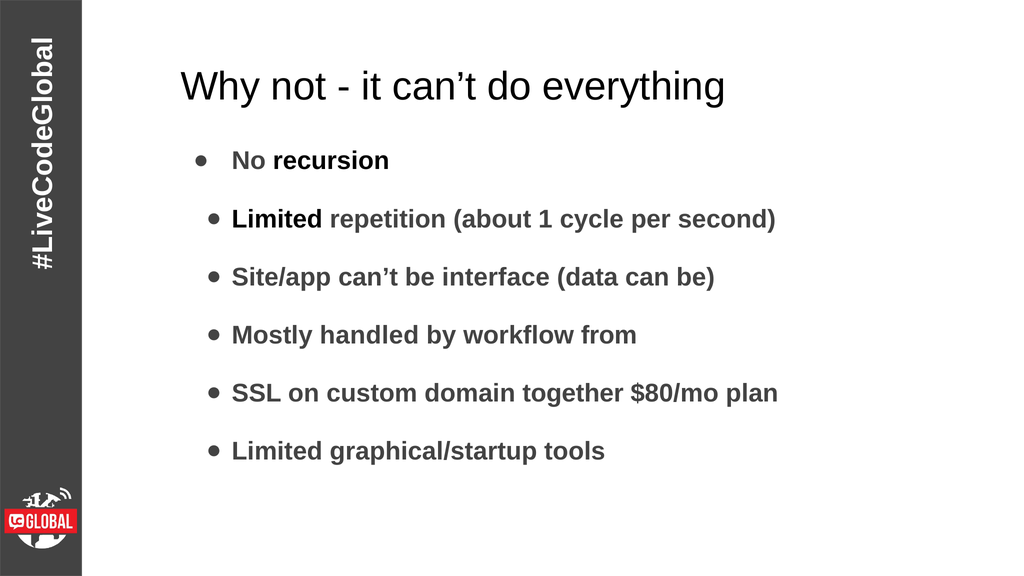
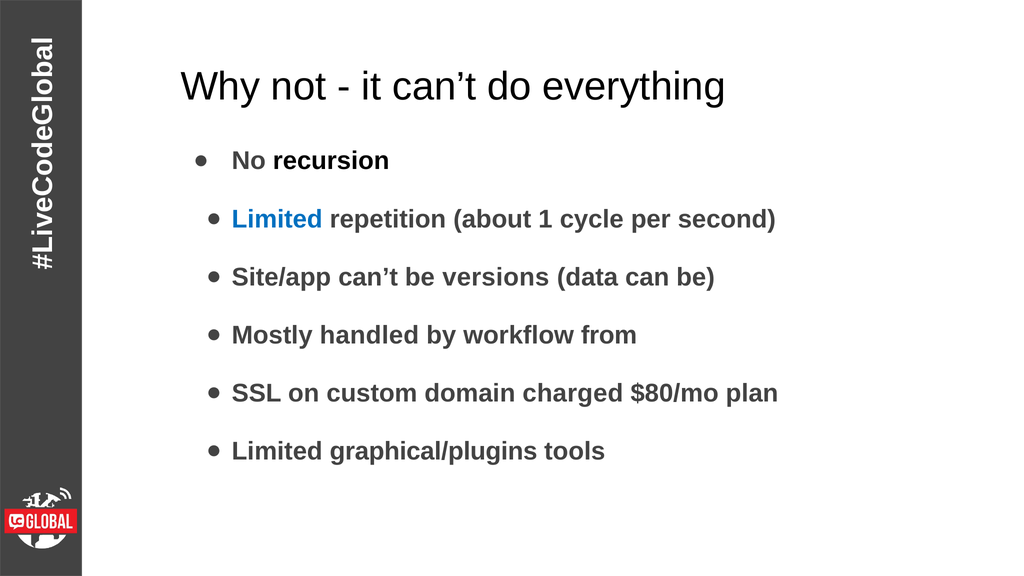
Limited colour: black -> blue (277, 219)
interface: interface -> versions (496, 277)
together: together -> charged (573, 393)
graphical/startup: graphical/startup -> graphical/plugins (434, 451)
